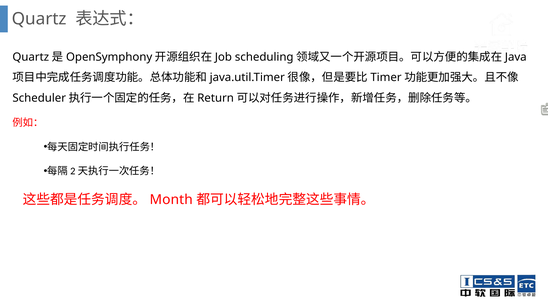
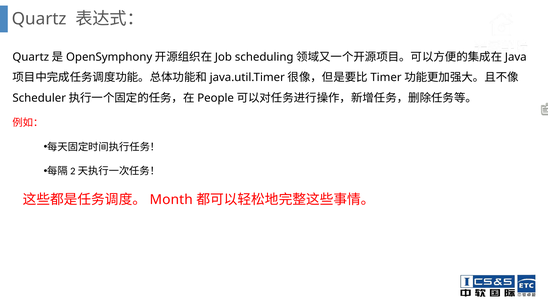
Return: Return -> People (216, 98)
